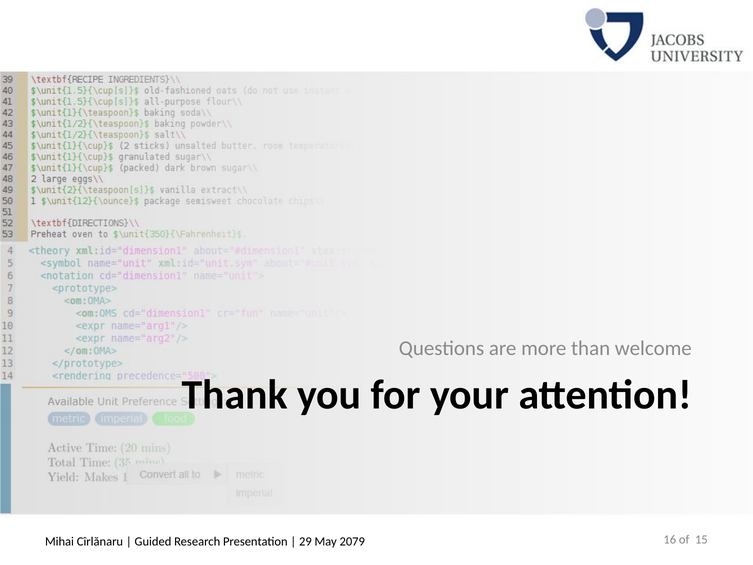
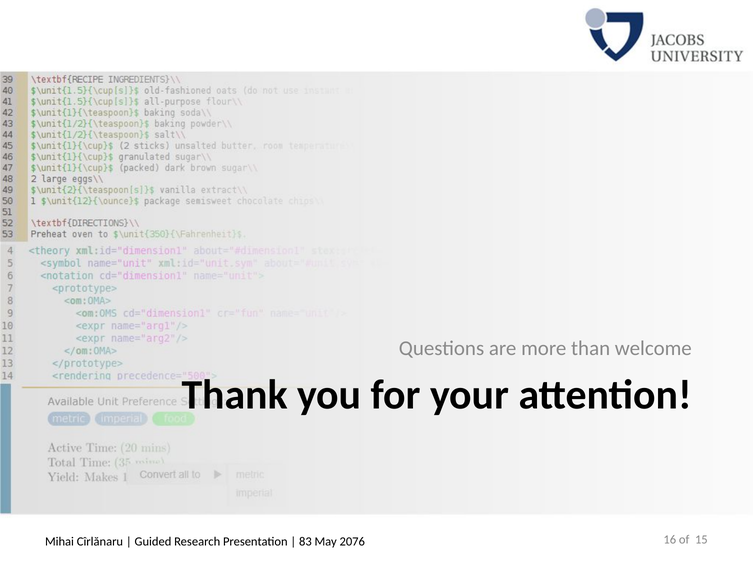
29: 29 -> 83 (305, 541)
2079: 2079 -> 2076 (352, 541)
